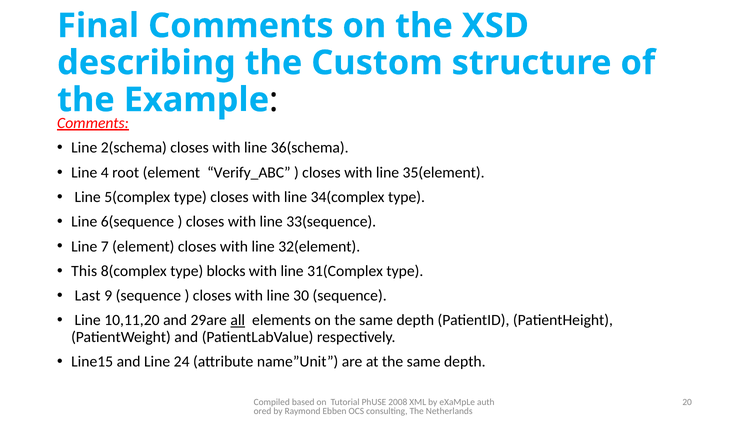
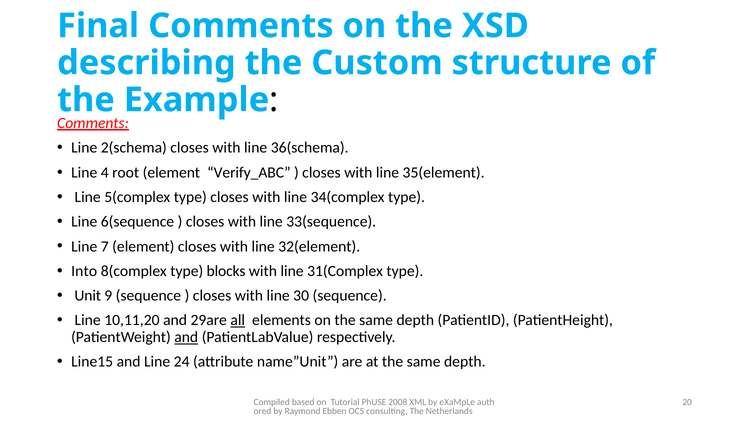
This: This -> Into (84, 271)
Last: Last -> Unit (88, 296)
and underline: none -> present (186, 337)
